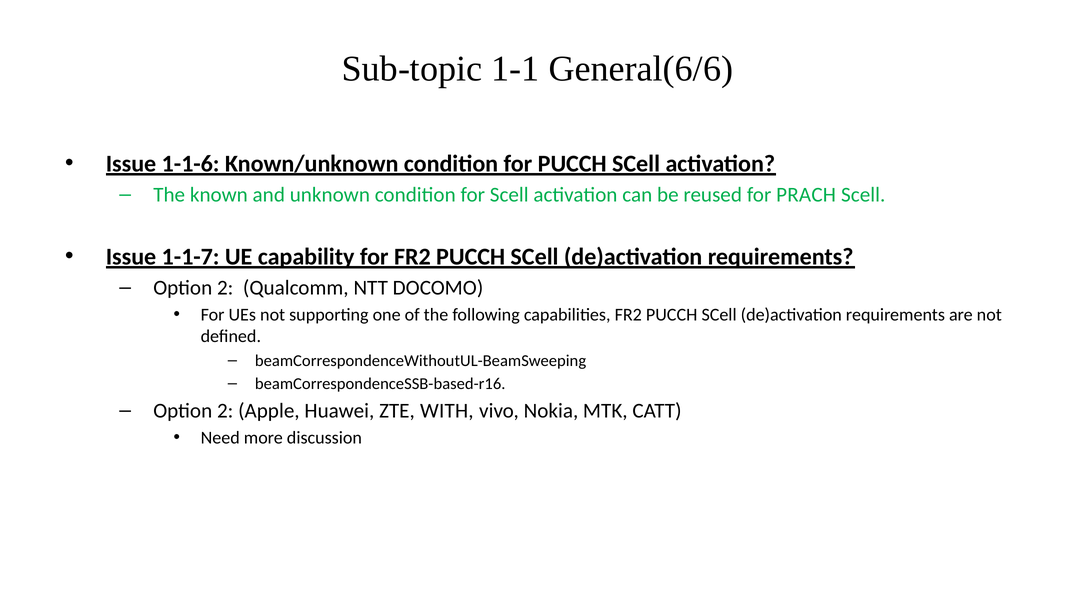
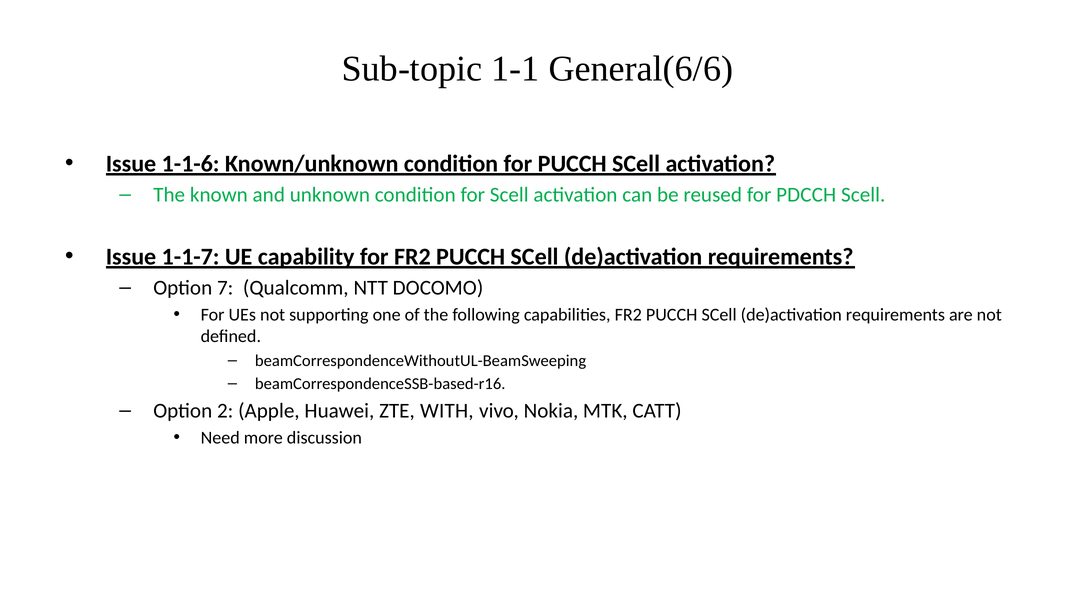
PRACH: PRACH -> PDCCH (806, 195)
2: 2 -> 7 (225, 288)
